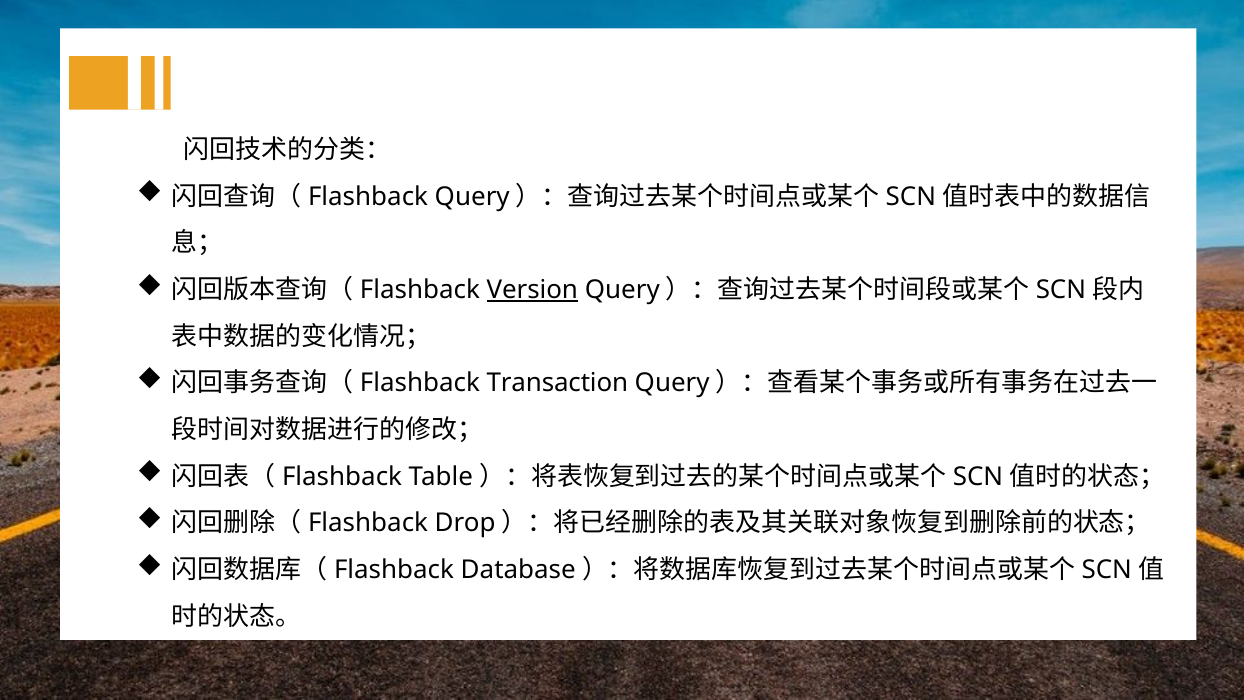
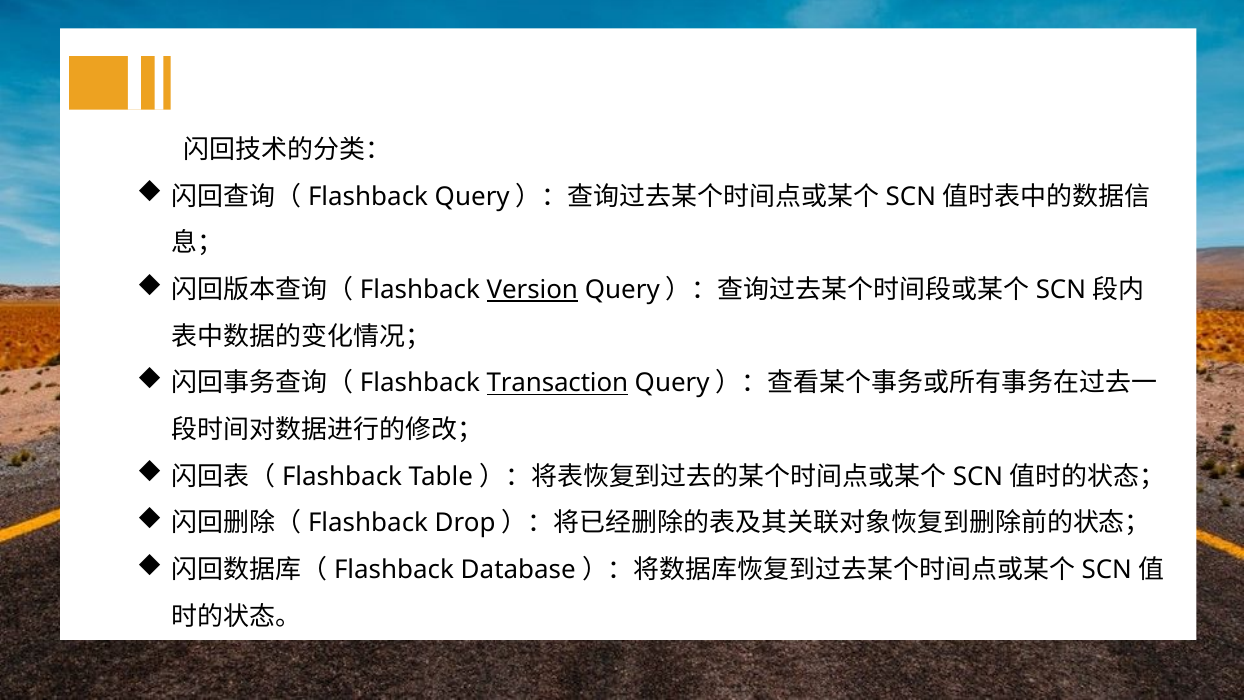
Transaction underline: none -> present (557, 383)
